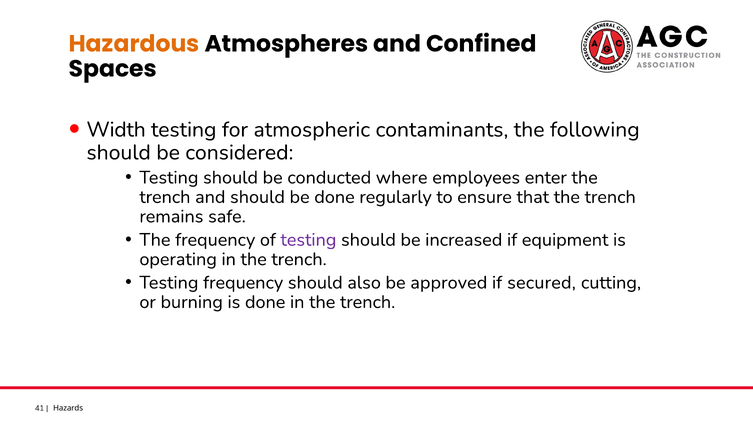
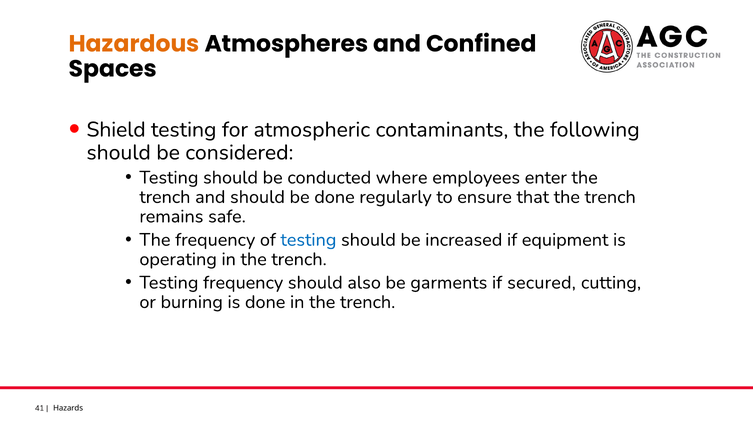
Width: Width -> Shield (116, 130)
testing colour: purple -> blue (308, 240)
approved: approved -> garments (449, 283)
